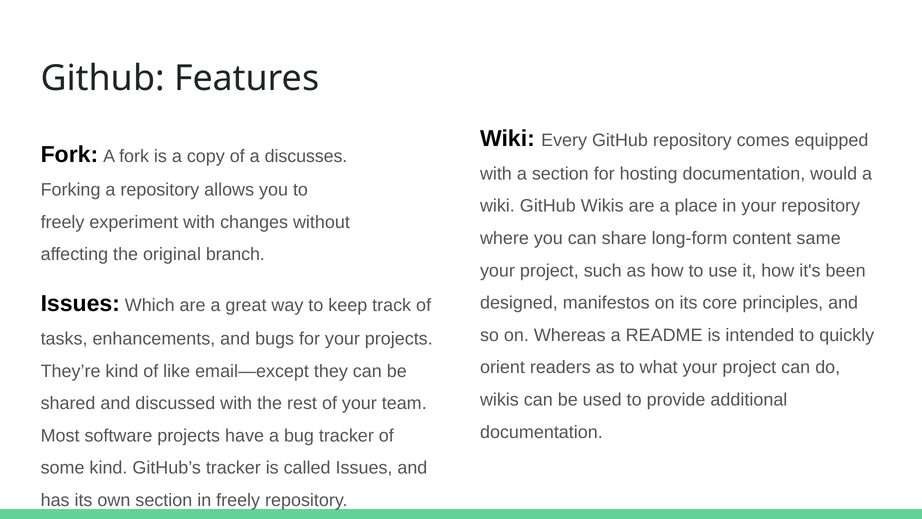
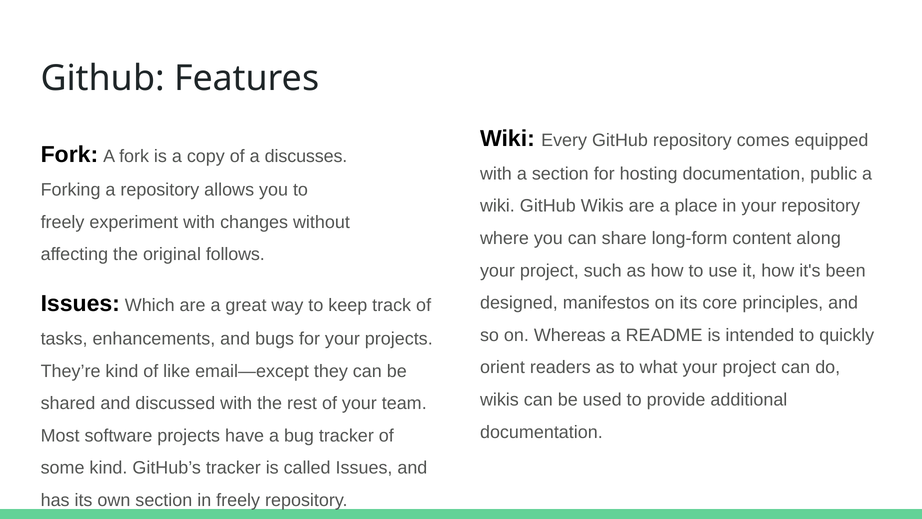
would: would -> public (834, 174)
same: same -> along (819, 238)
branch: branch -> follows (235, 254)
